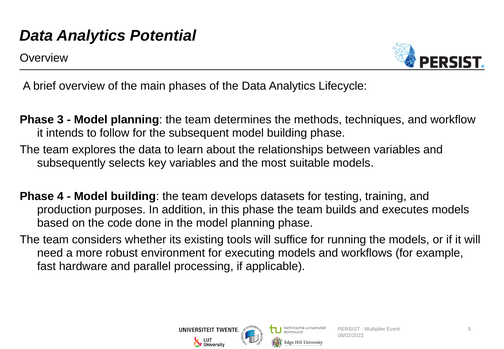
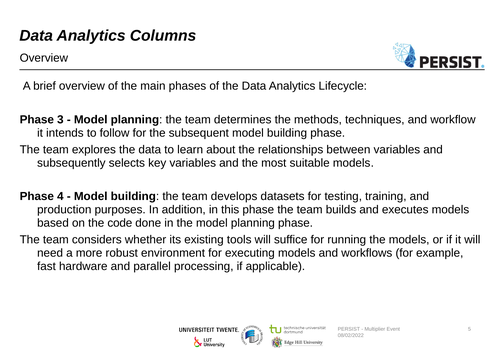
Potential: Potential -> Columns (163, 36)
